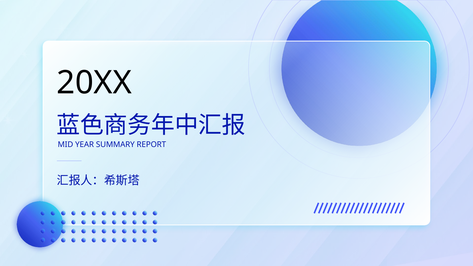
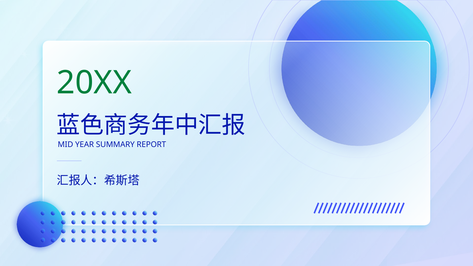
20XX colour: black -> green (94, 83)
